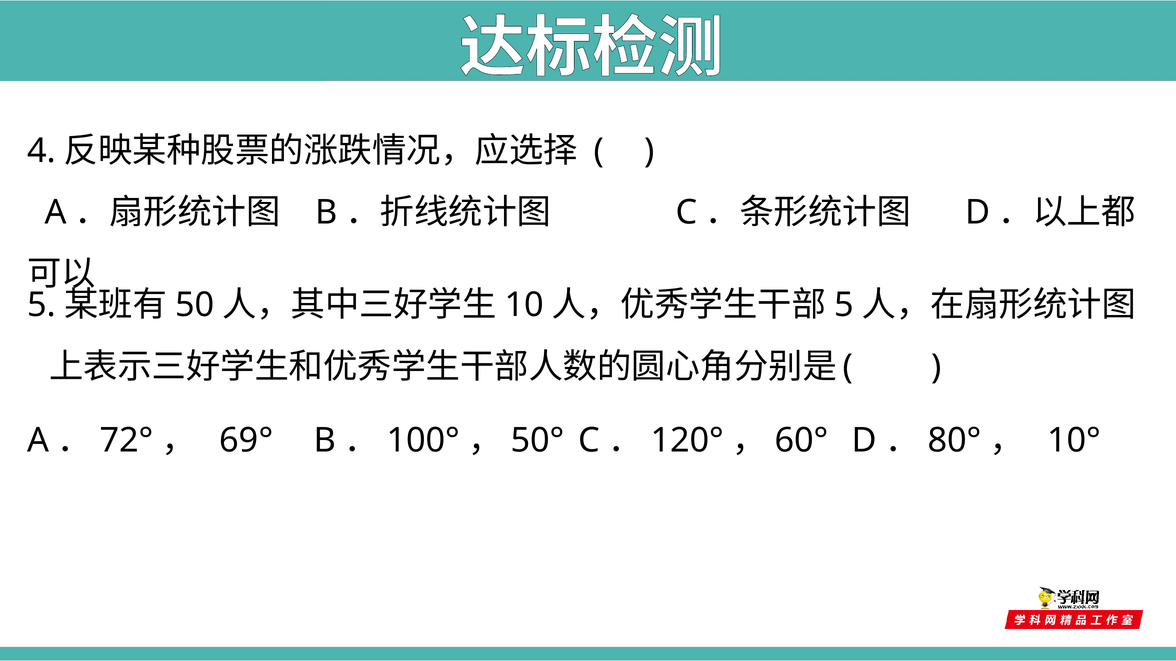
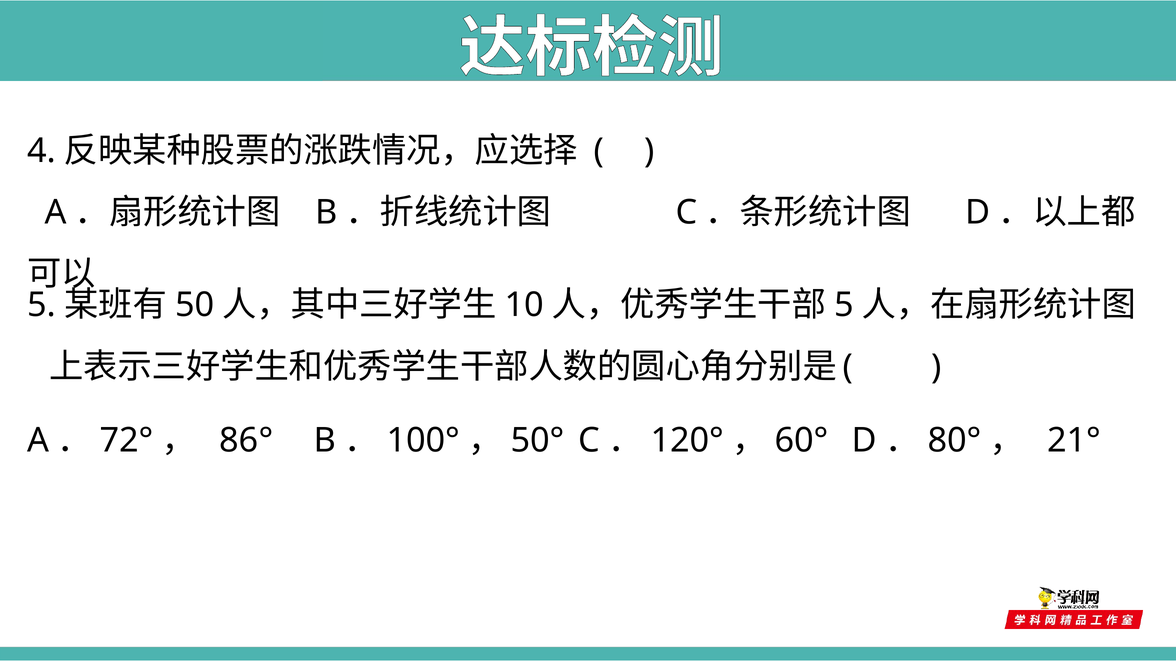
69°: 69° -> 86° (246, 441)
10°: 10° -> 21° (1074, 441)
